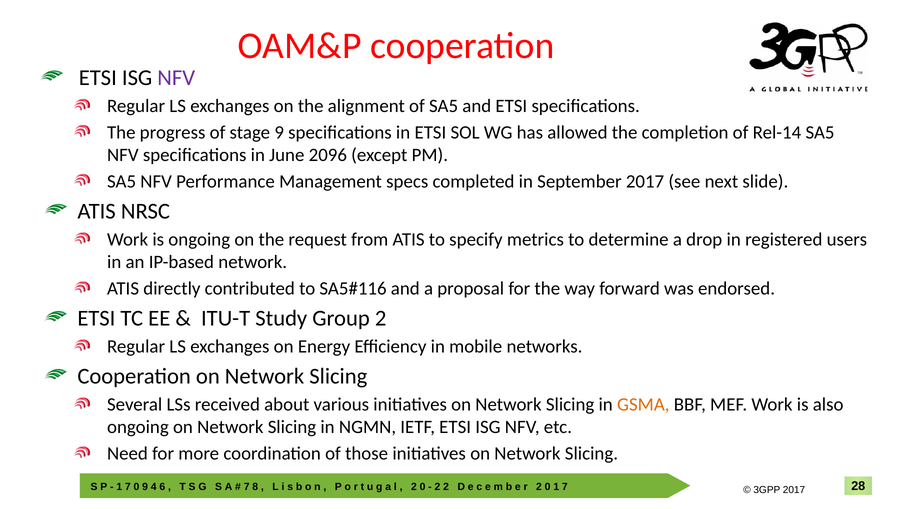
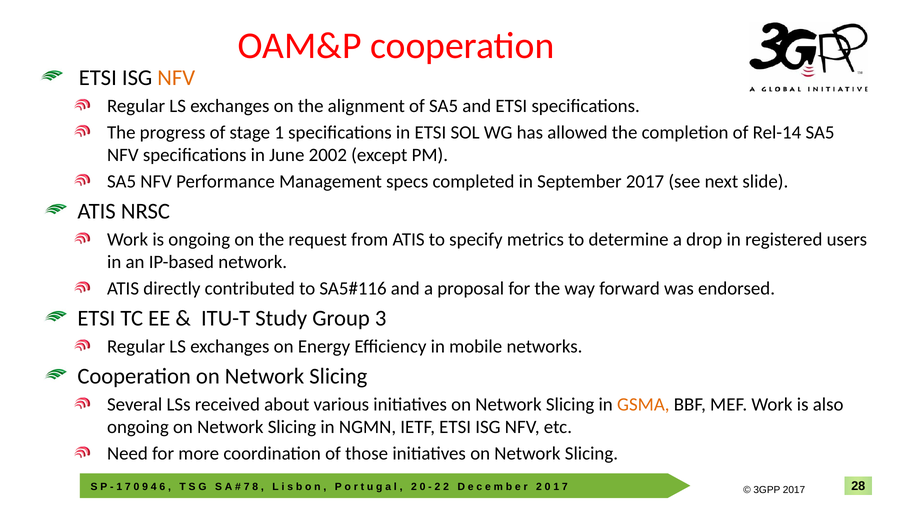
NFV colour: purple -> orange (176, 78)
stage 9: 9 -> 1 (279, 132)
2096: 2096 -> 2002 (328, 155)
Group 2: 2 -> 3 (381, 318)
